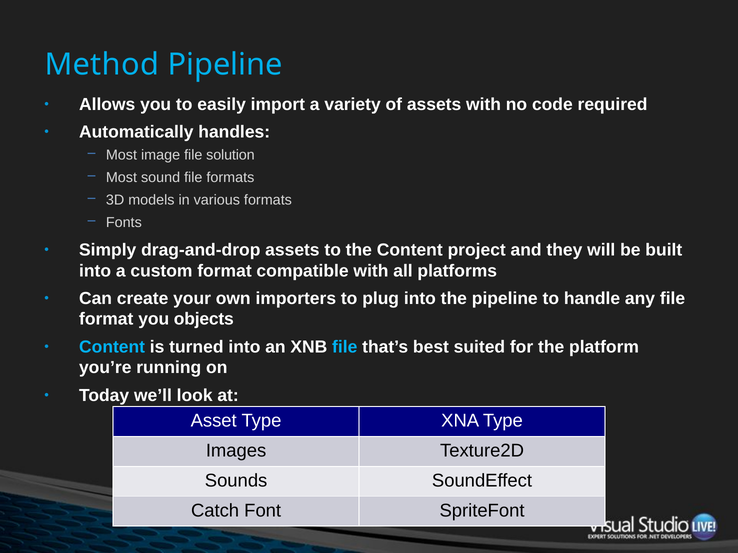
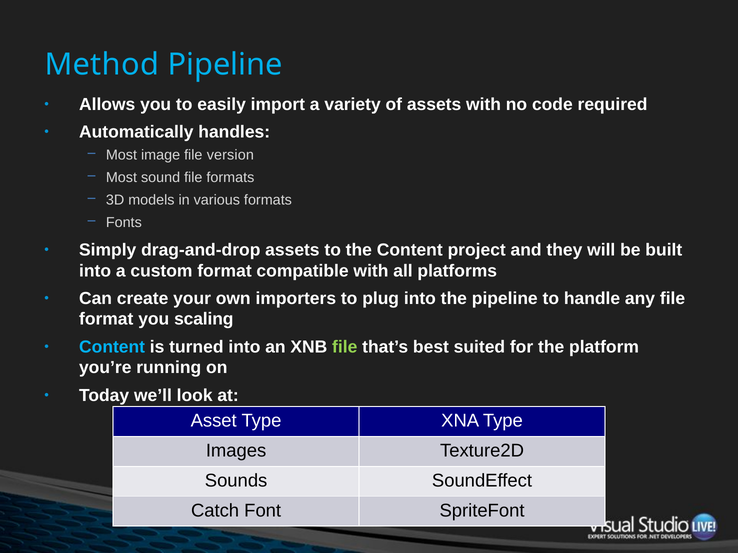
solution: solution -> version (230, 155)
objects: objects -> scaling (204, 320)
file colour: light blue -> light green (345, 347)
